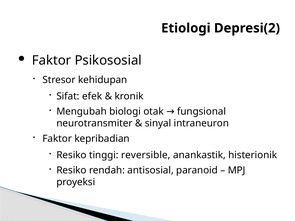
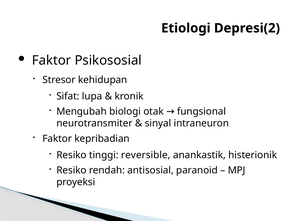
efek: efek -> lupa (92, 96)
